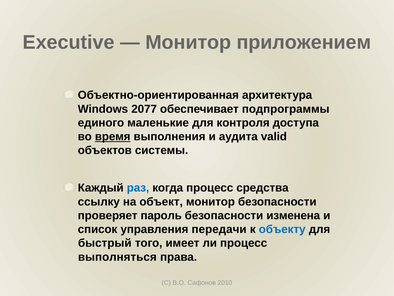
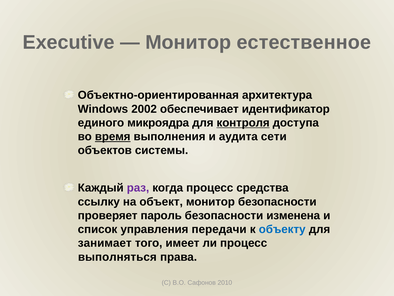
приложением: приложением -> естественное (304, 42)
2077: 2077 -> 2002 (144, 109)
подпрограммы: подпрограммы -> идентификатор (286, 109)
маленькие: маленькие -> микроядра (158, 123)
контроля underline: none -> present (243, 123)
valid: valid -> сети (274, 136)
раз colour: blue -> purple (138, 188)
быстрый: быстрый -> занимает (105, 243)
